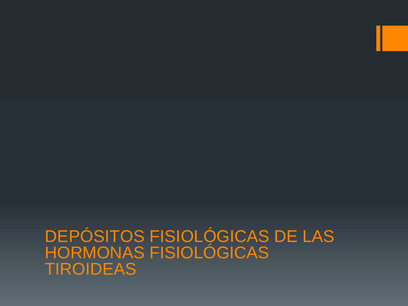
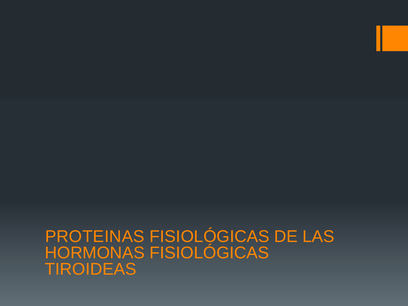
DEPÓSITOS: DEPÓSITOS -> PROTEINAS (95, 237)
